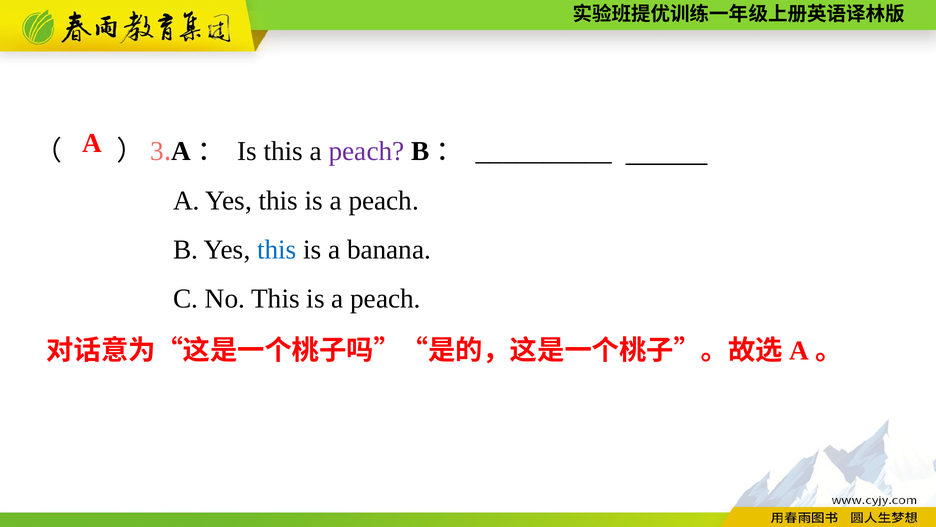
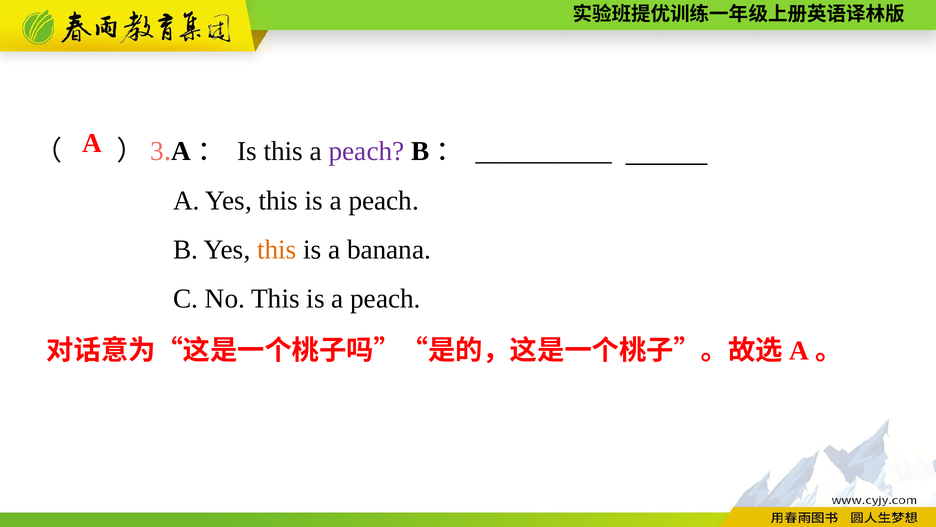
this colour: blue -> orange (277, 250)
